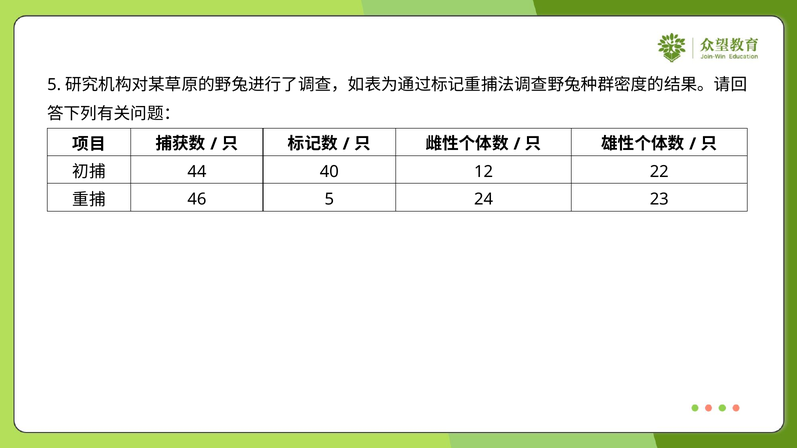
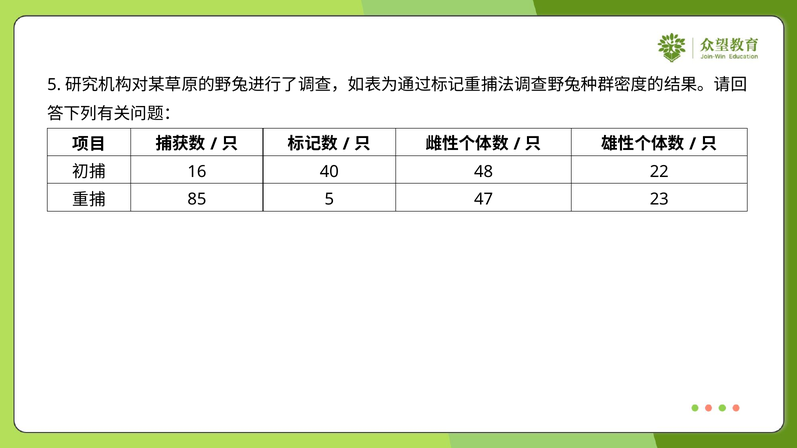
44: 44 -> 16 (197, 172)
12: 12 -> 48 (484, 172)
46: 46 -> 85 (197, 200)
24: 24 -> 47 (484, 200)
